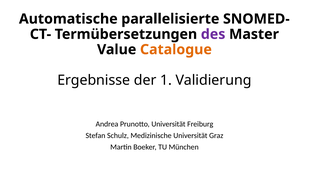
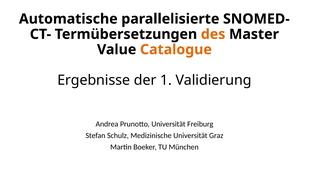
des colour: purple -> orange (213, 34)
